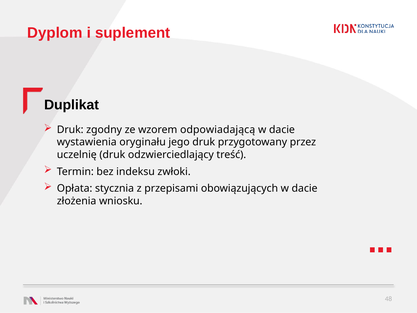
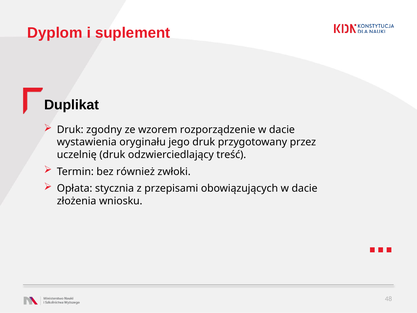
odpowiadającą: odpowiadającą -> rozporządzenie (218, 130)
indeksu: indeksu -> również (136, 171)
